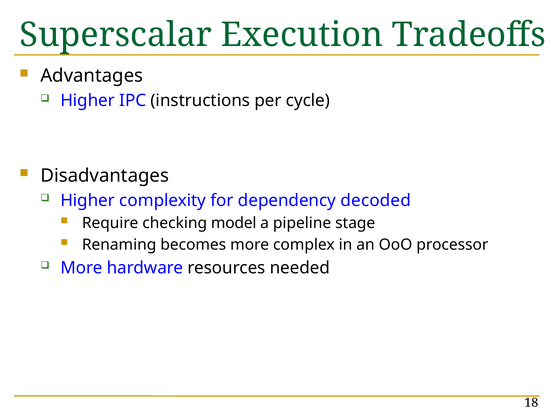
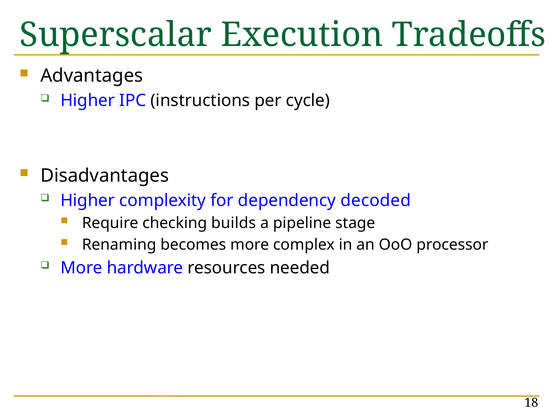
model: model -> builds (234, 223)
